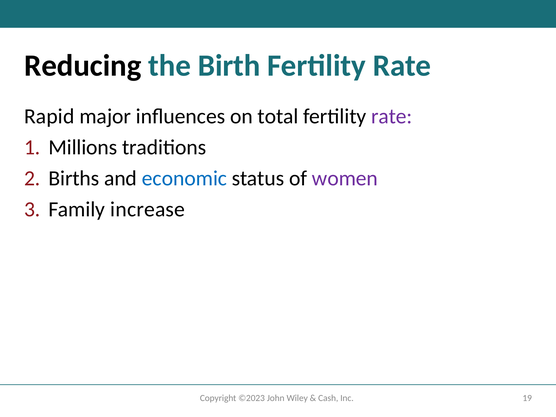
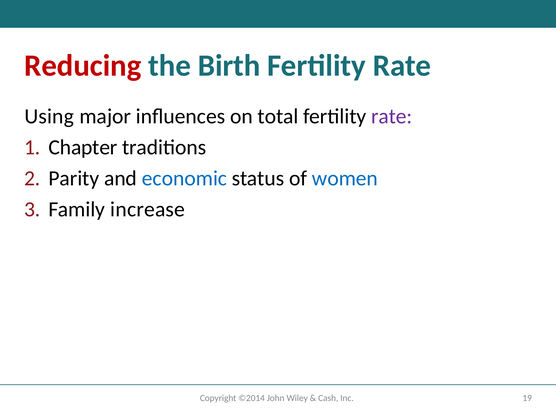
Reducing colour: black -> red (83, 66)
Rapid: Rapid -> Using (49, 116)
Millions: Millions -> Chapter (83, 147)
Births: Births -> Parity (74, 178)
women colour: purple -> blue (345, 178)
©2023: ©2023 -> ©2014 (252, 398)
